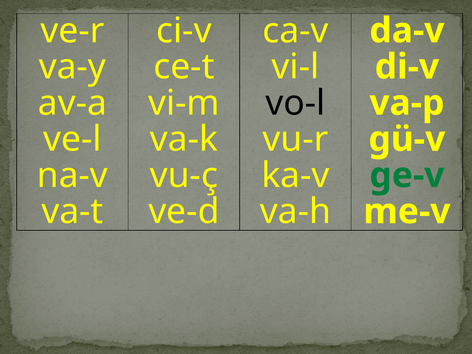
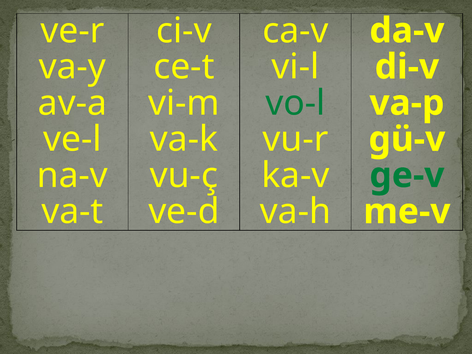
vo-l colour: black -> green (295, 103)
